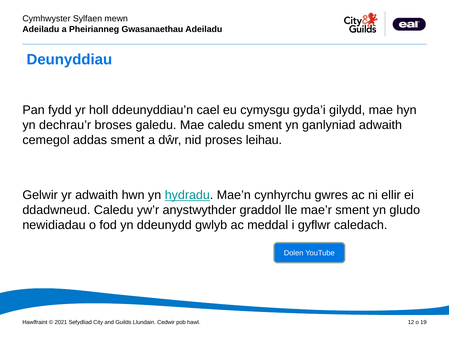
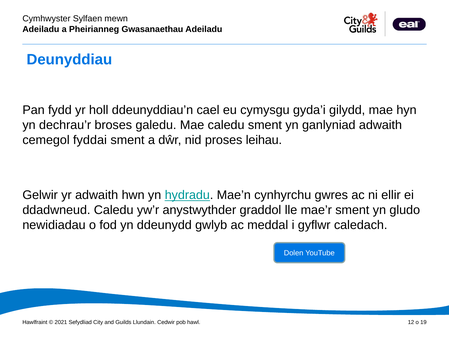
addas: addas -> fyddai (90, 140)
